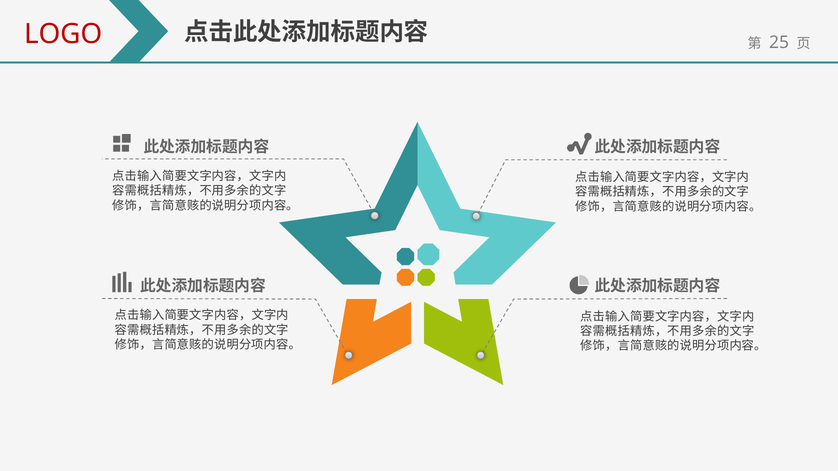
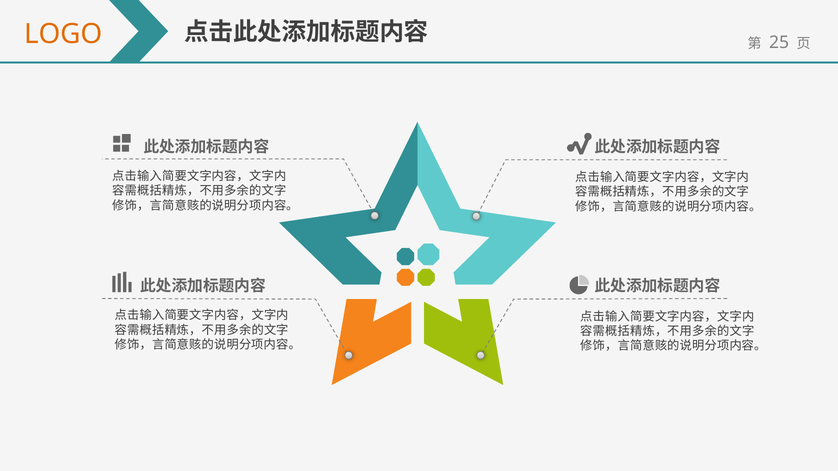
LOGO colour: red -> orange (63, 34)
